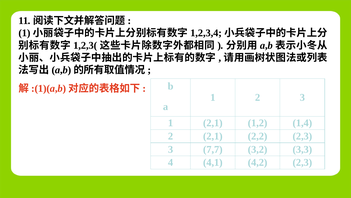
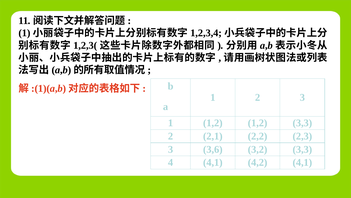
1 2,1: 2,1 -> 1,2 (213, 123)
1,2 1,4: 1,4 -> 3,3 (302, 123)
7,7: 7,7 -> 3,6 (213, 149)
4,2 2,3: 2,3 -> 4,1 (302, 162)
